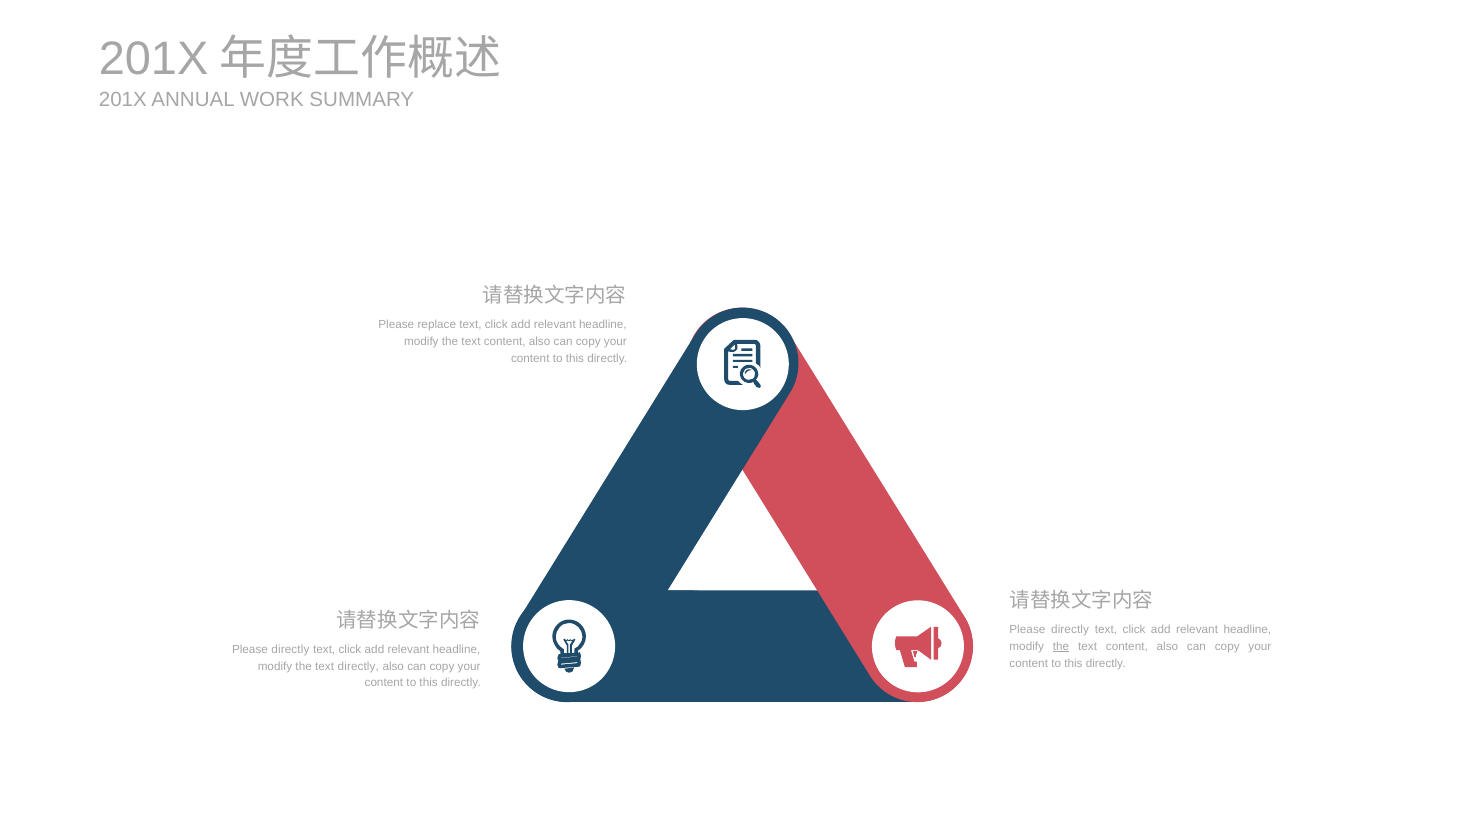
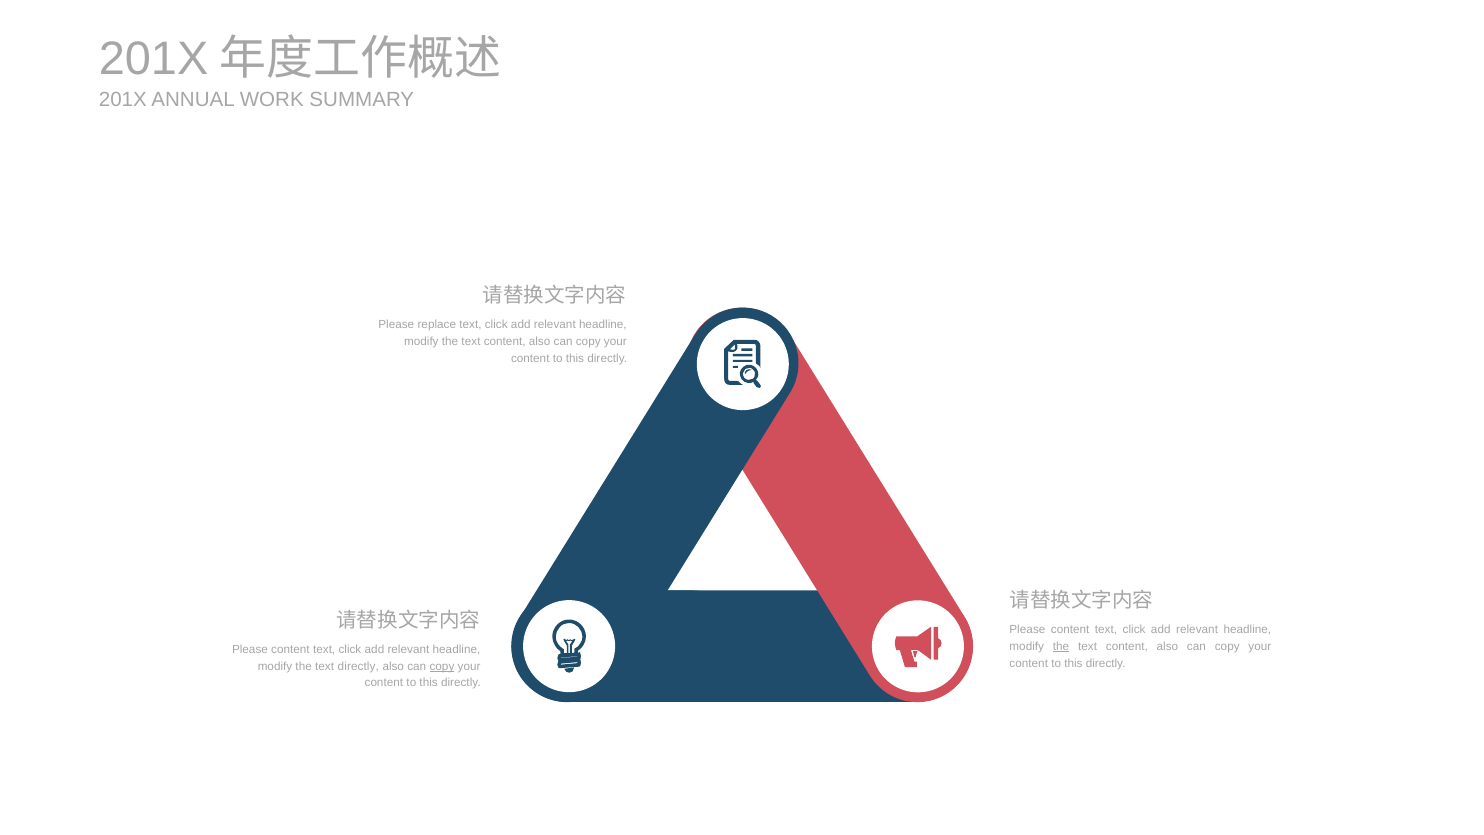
directly: directly -> content (1070, 630)
directly: directly -> content (290, 649)
copy underline: none -> present (442, 666)
